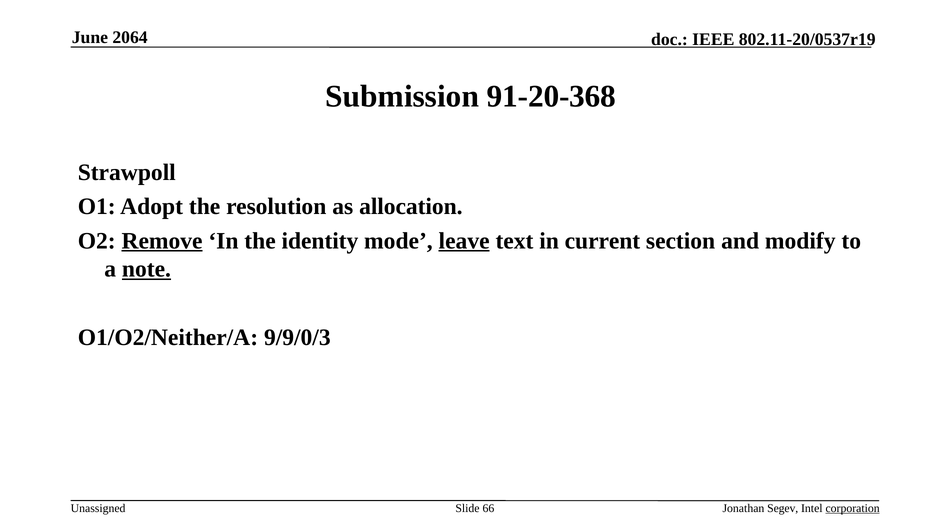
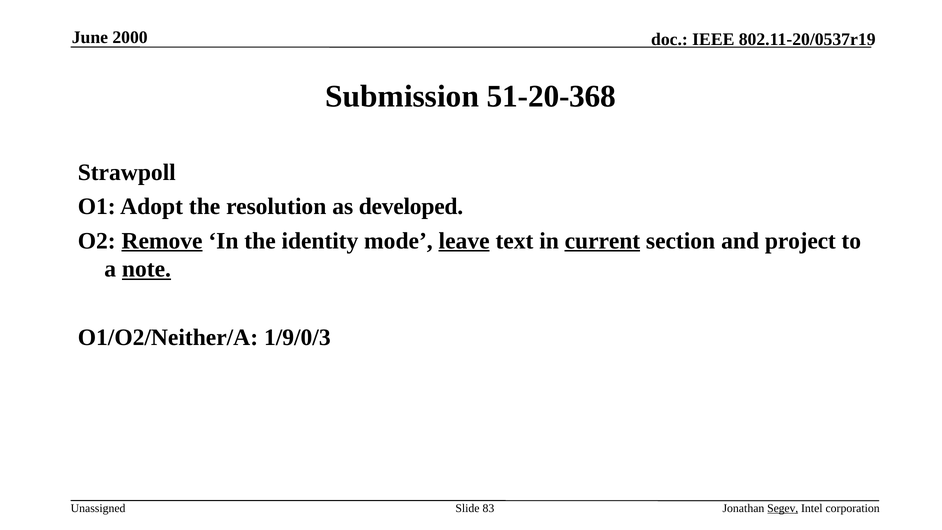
2064: 2064 -> 2000 (130, 37)
91-20-368: 91-20-368 -> 51-20-368 (552, 96)
allocation: allocation -> developed (411, 207)
current underline: none -> present (602, 241)
modify: modify -> project (800, 241)
9/9/0/3: 9/9/0/3 -> 1/9/0/3 (297, 337)
66: 66 -> 83 (488, 508)
Segev underline: none -> present (783, 508)
corporation underline: present -> none (853, 508)
